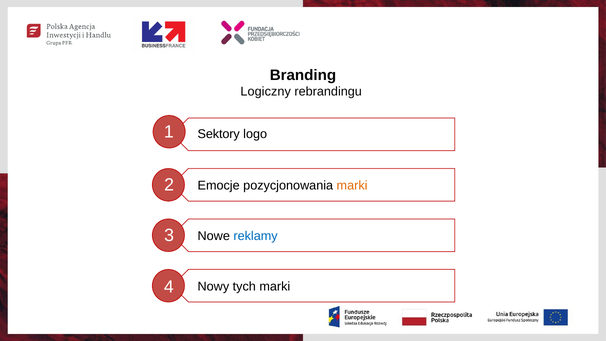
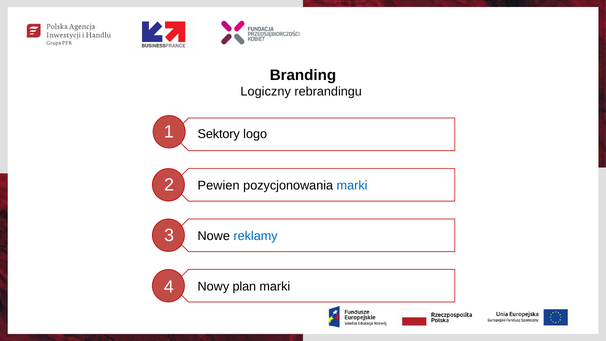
Emocje: Emocje -> Pewien (219, 186)
marki colour: orange -> blue (352, 186)
tych: tych -> plan (244, 286)
